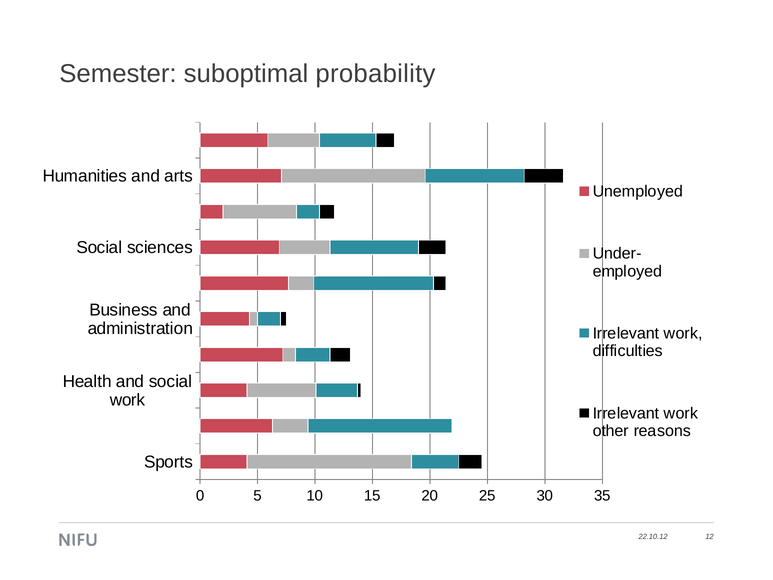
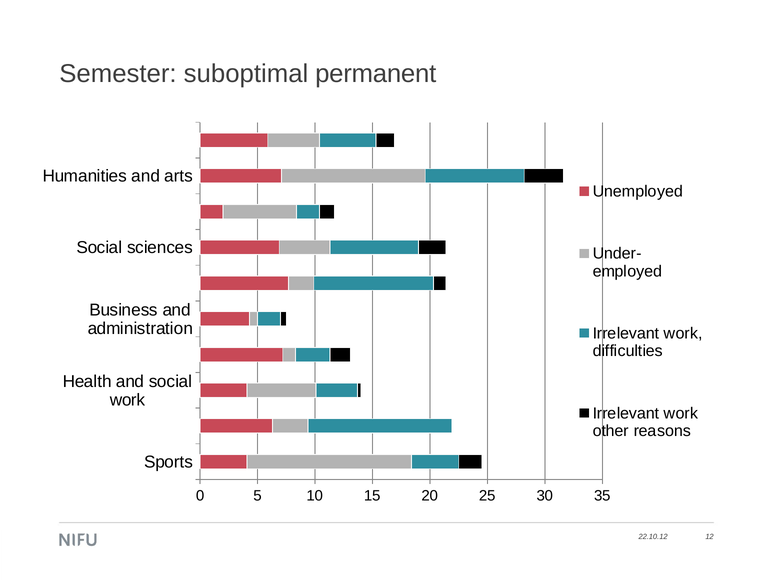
probability: probability -> permanent (376, 74)
